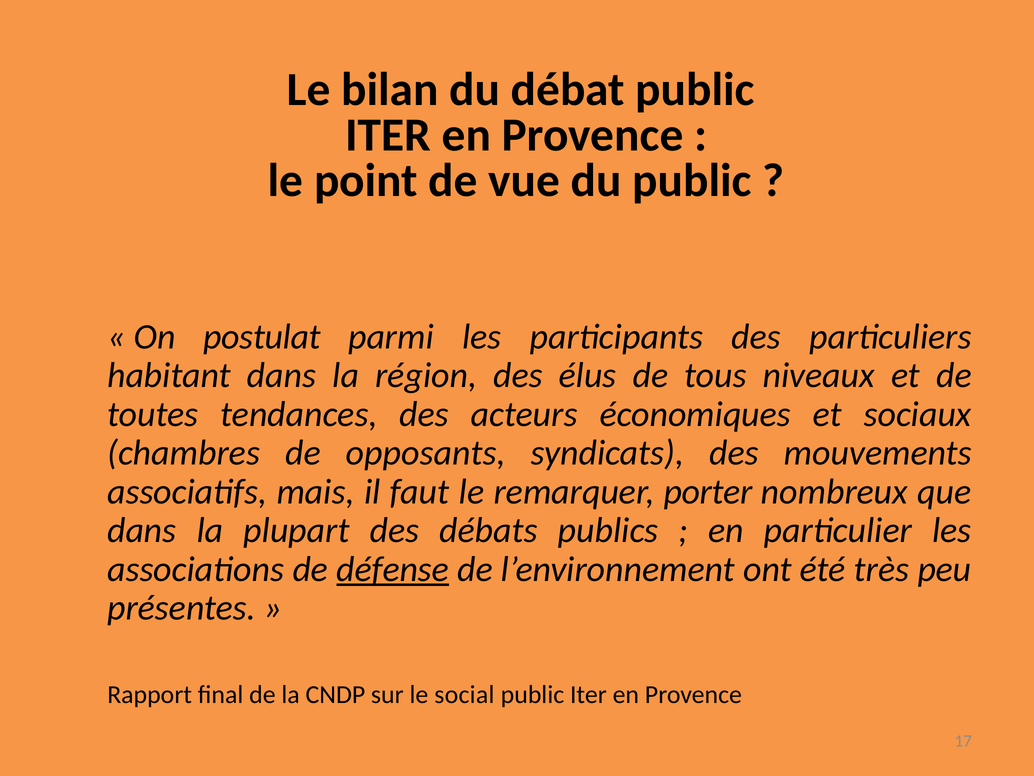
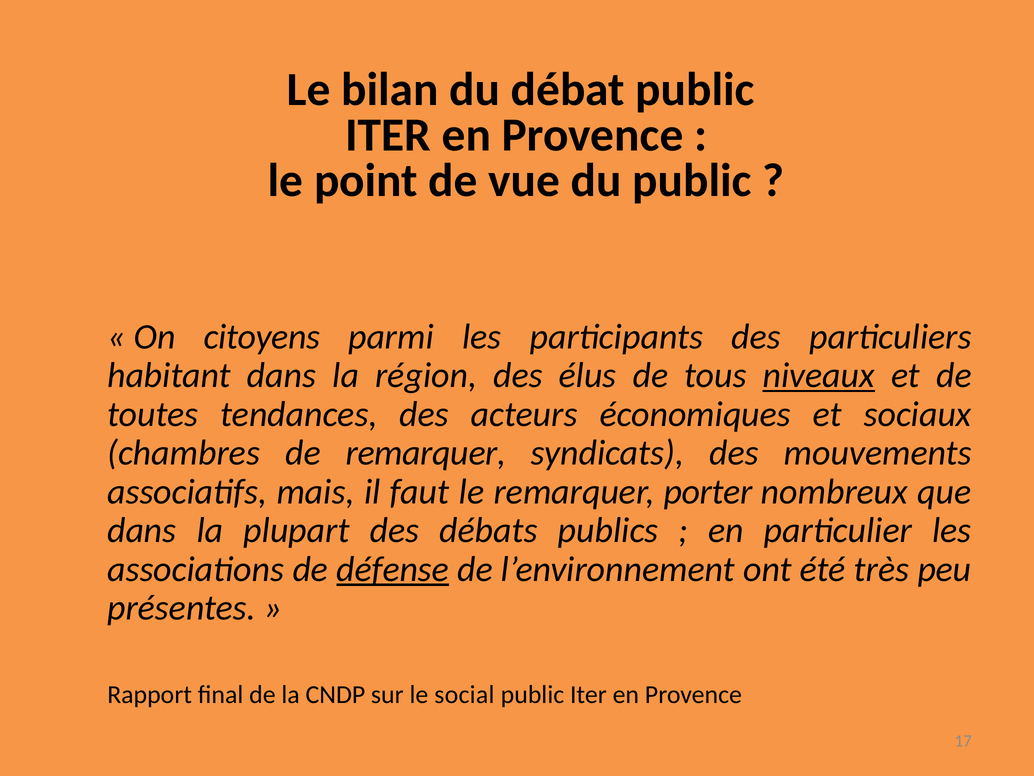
postulat: postulat -> citoyens (262, 336)
niveaux underline: none -> present (819, 375)
de opposants: opposants -> remarquer (426, 453)
